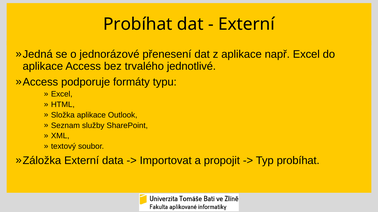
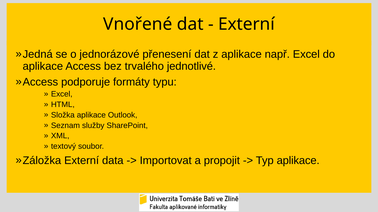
Probíhat: Probíhat -> Vnořené (138, 24)
Typ probíhat: probíhat -> aplikace (298, 161)
